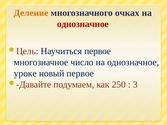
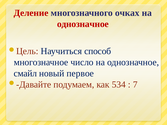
Деление colour: orange -> red (31, 13)
Научиться первое: первое -> способ (98, 51)
уроке: уроке -> смайл (25, 73)
250: 250 -> 534 (119, 85)
3: 3 -> 7 (135, 85)
